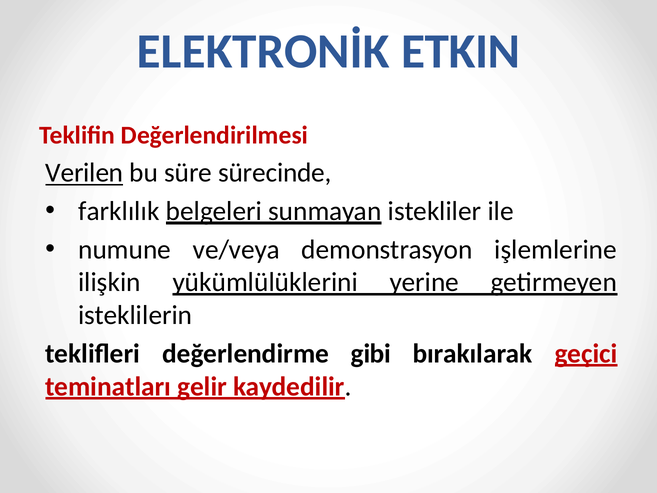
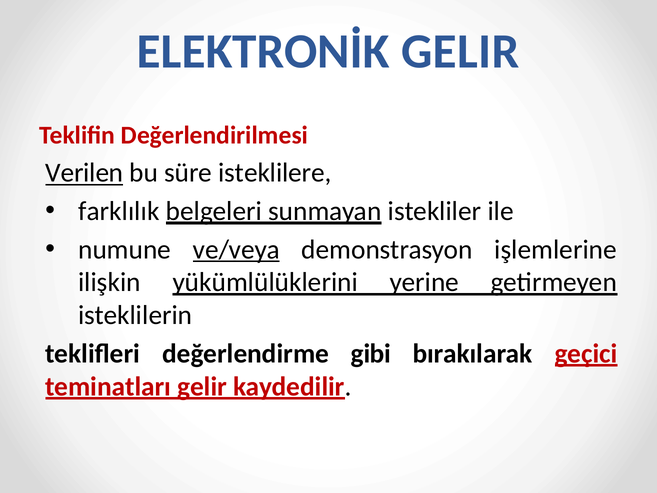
ELEKTRONİK ETKIN: ETKIN -> GELIR (460, 51)
sürecinde: sürecinde -> isteklilere (275, 173)
ve/veya underline: none -> present (236, 249)
